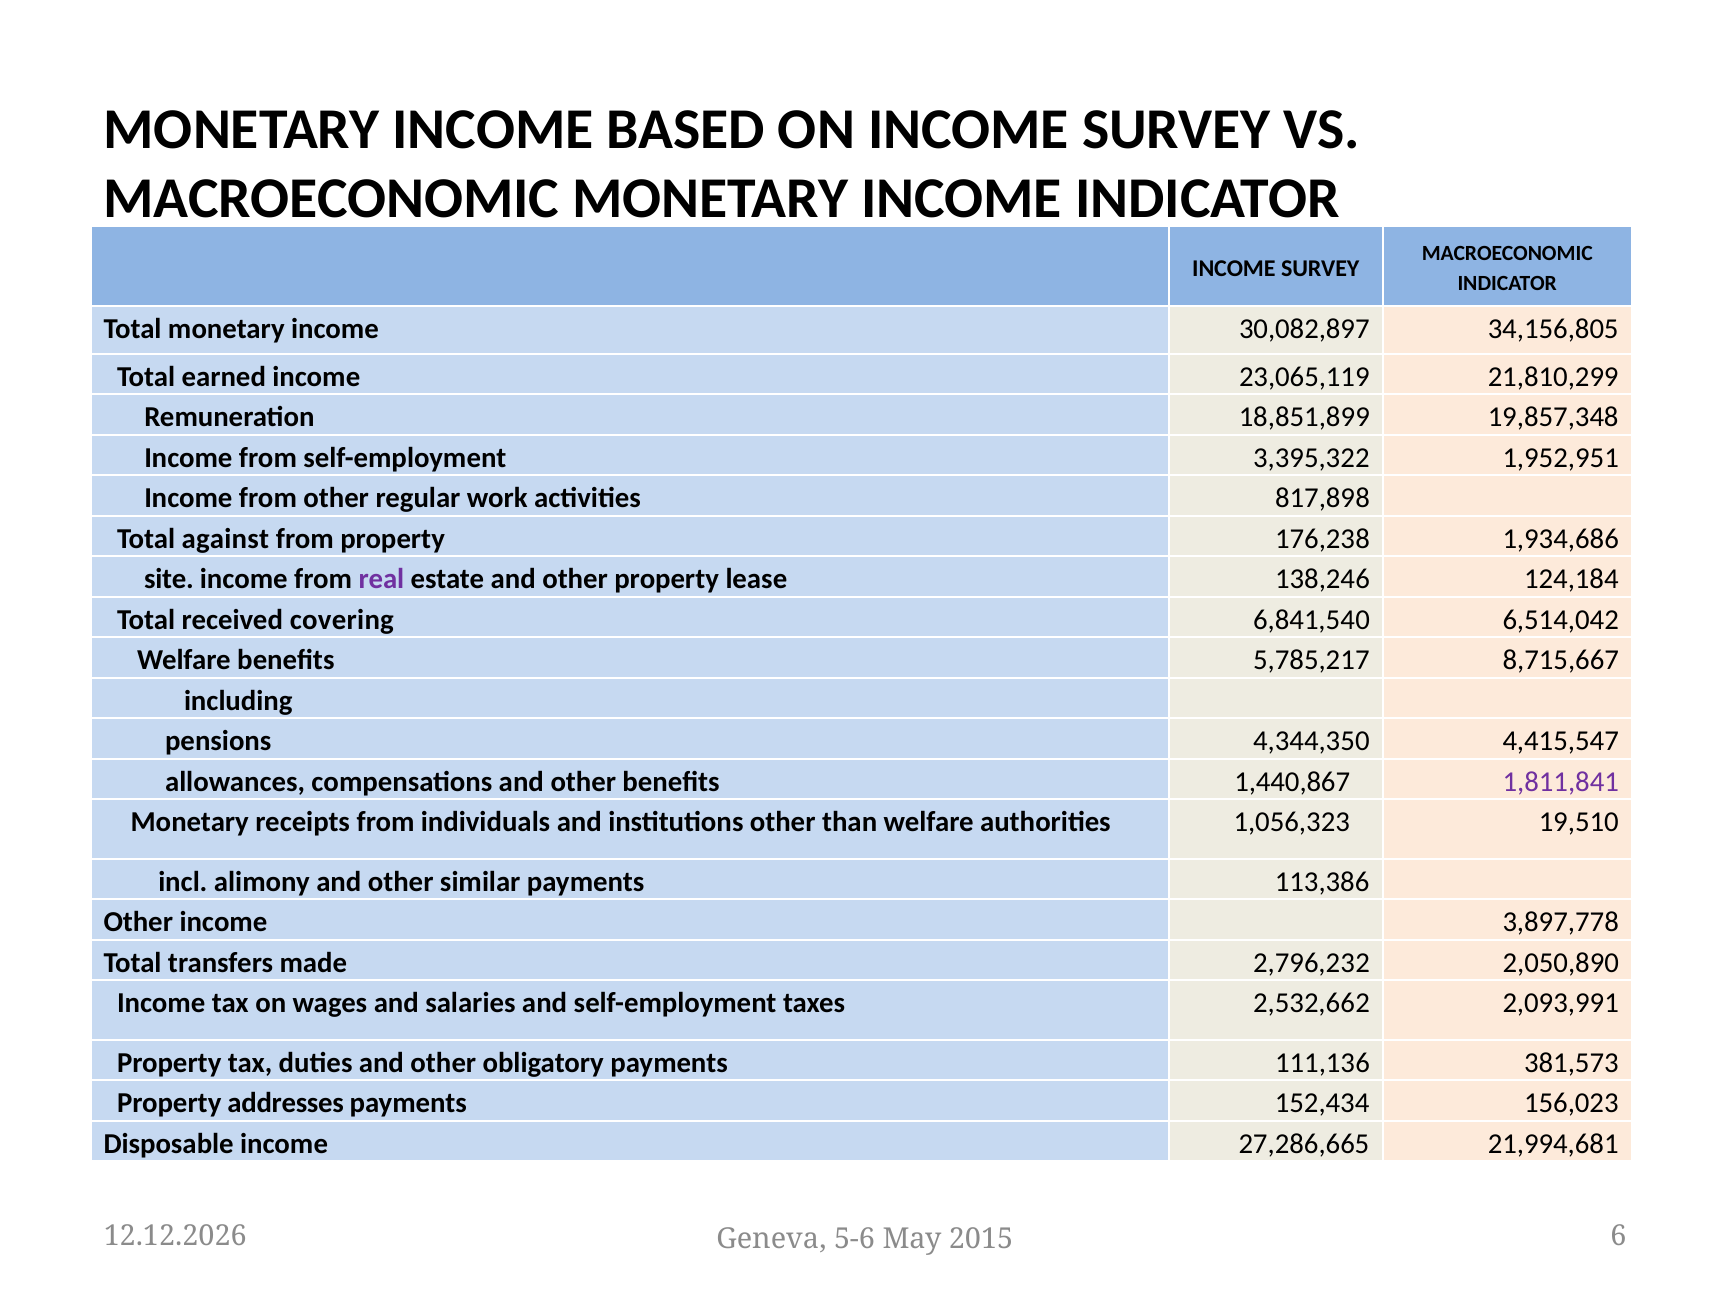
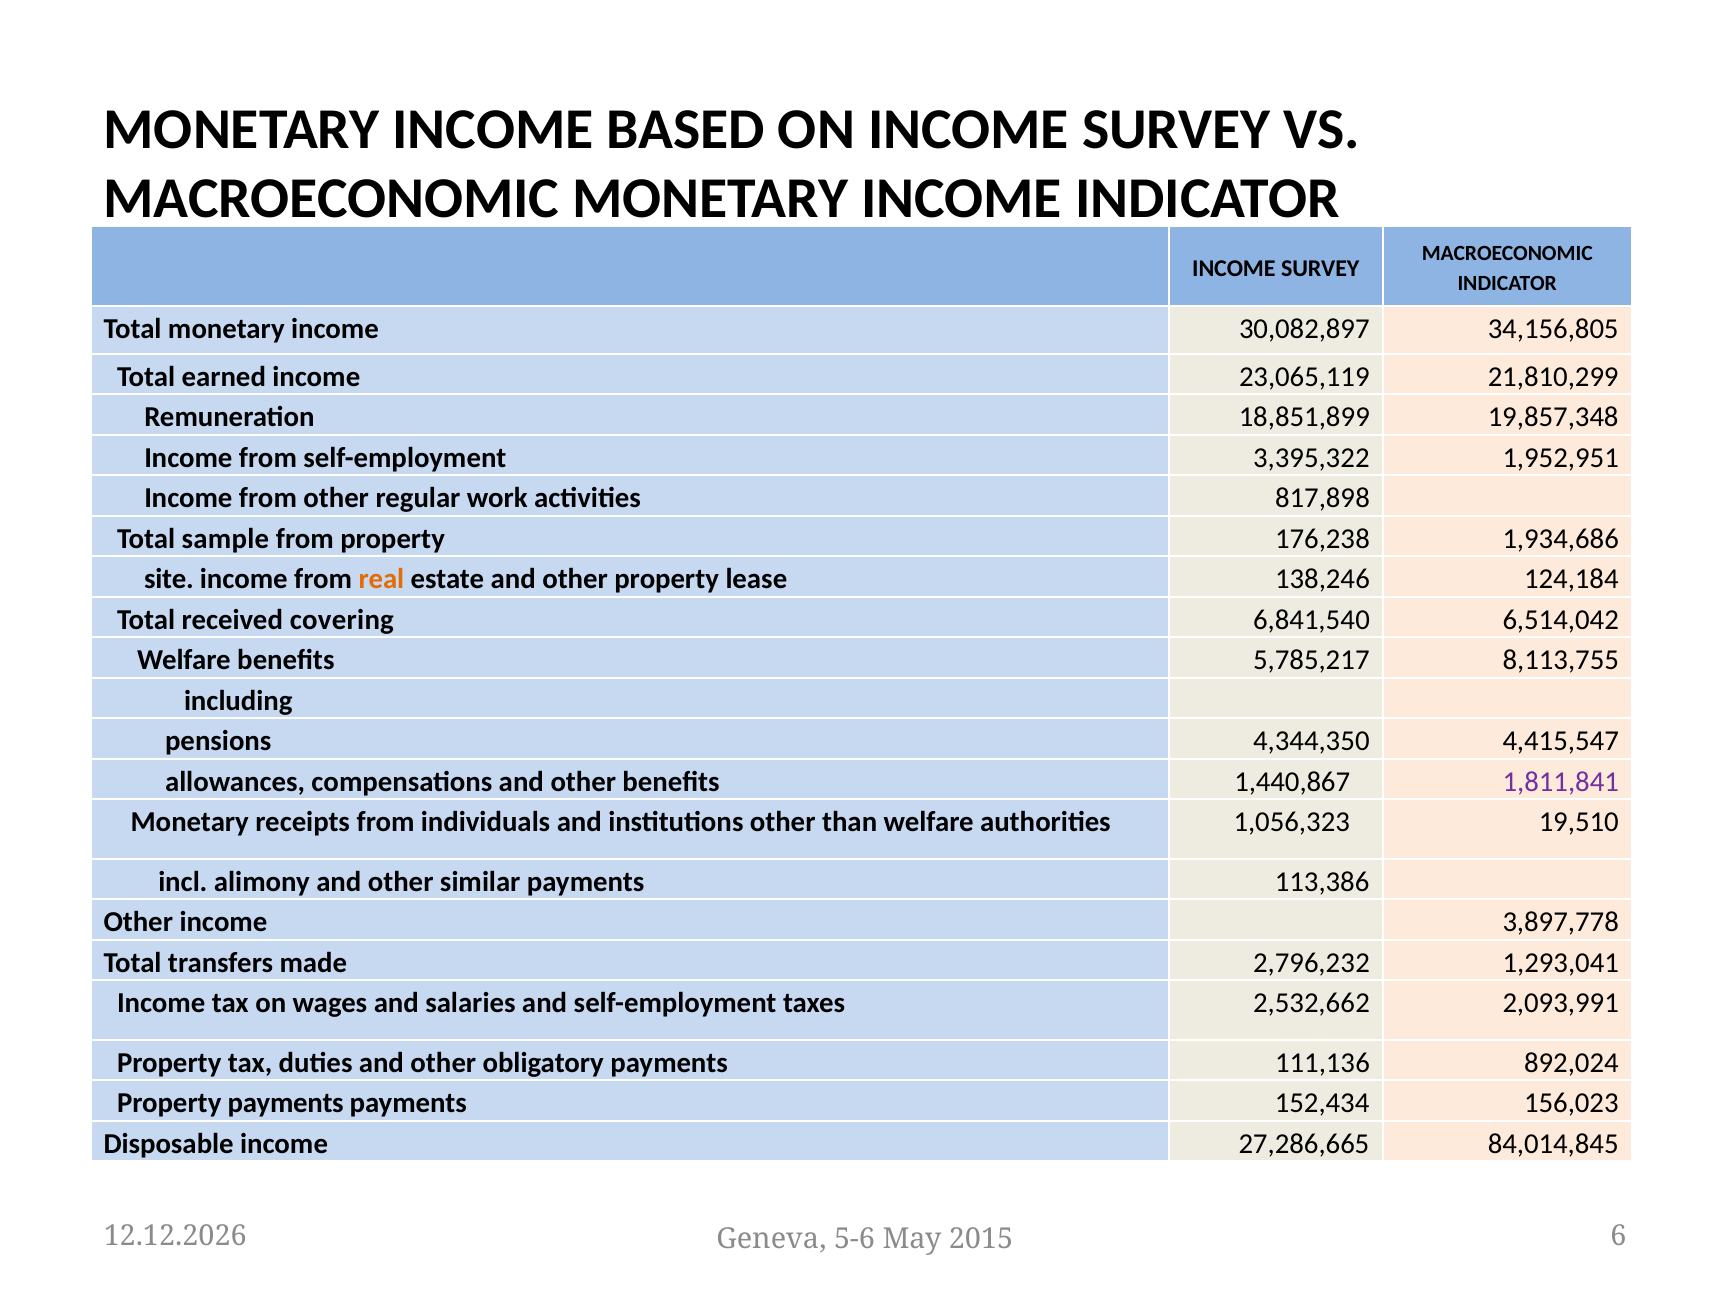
against: against -> sample (225, 539)
real colour: purple -> orange (381, 580)
8,715,667: 8,715,667 -> 8,113,755 (1561, 661)
2,050,890: 2,050,890 -> 1,293,041 (1561, 963)
381,573: 381,573 -> 892,024 (1571, 1063)
Property addresses: addresses -> payments (286, 1104)
21,994,681: 21,994,681 -> 84,014,845 (1553, 1144)
